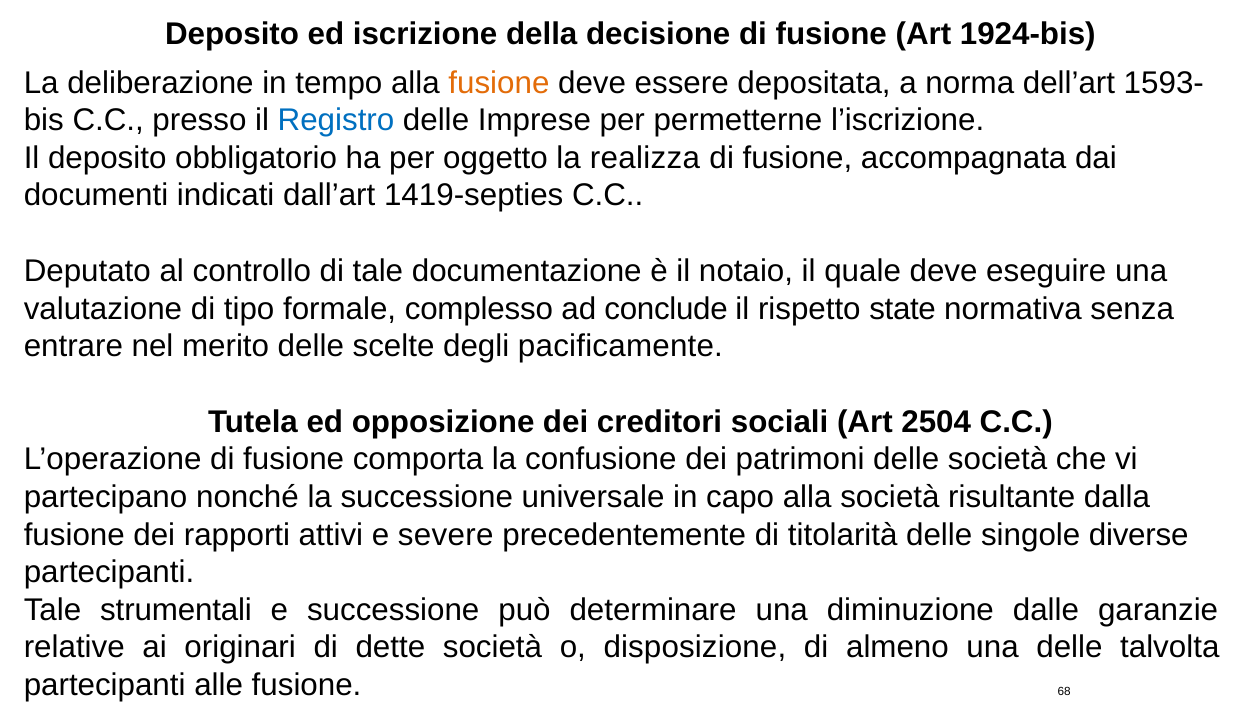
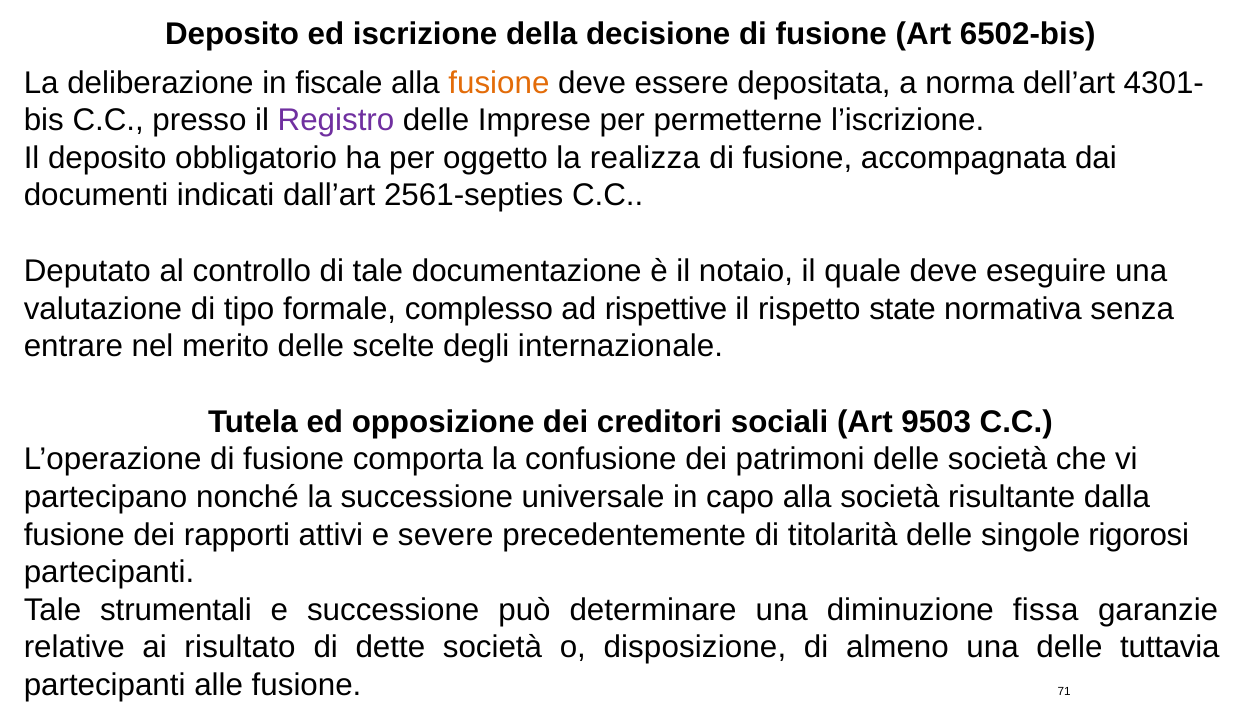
1924-bis: 1924-bis -> 6502-bis (1028, 34)
tempo: tempo -> fiscale (339, 83)
1593-: 1593- -> 4301- (1164, 83)
Registro colour: blue -> purple (336, 120)
1419-septies: 1419-septies -> 2561-septies (474, 195)
conclude: conclude -> rispettive (666, 309)
pacificamente: pacificamente -> internazionale (621, 346)
2504: 2504 -> 9503 (936, 422)
diverse: diverse -> rigorosi (1139, 535)
dalle: dalle -> fissa (1046, 610)
originari: originari -> risultato (240, 647)
talvolta: talvolta -> tuttavia (1170, 647)
68: 68 -> 71 (1064, 691)
